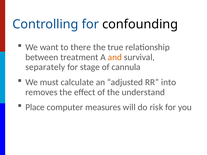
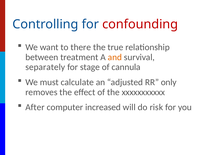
confounding colour: black -> red (140, 24)
into: into -> only (169, 82)
understand: understand -> xxxxxxxxxxx (143, 92)
Place: Place -> After (35, 107)
measures: measures -> increased (103, 107)
